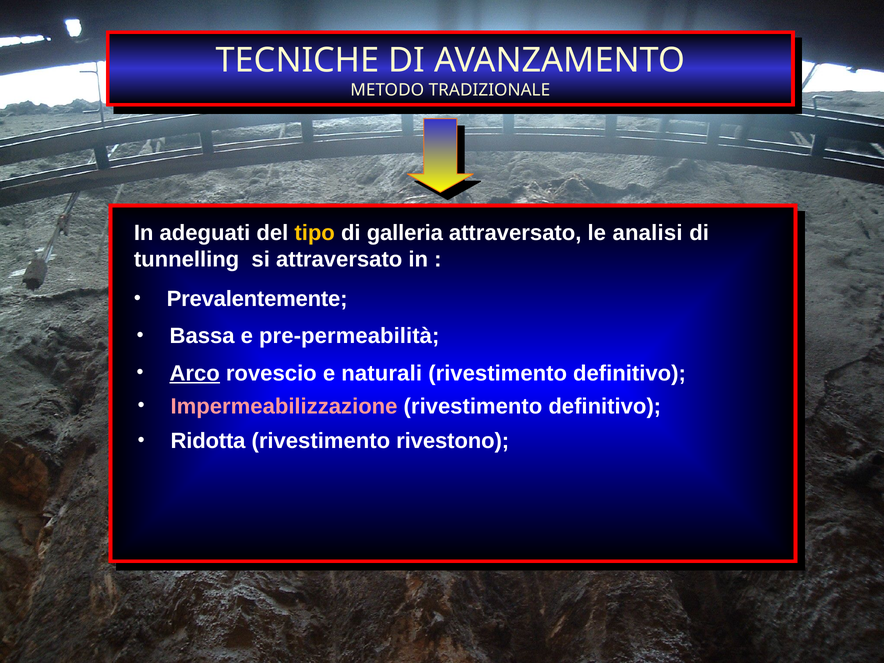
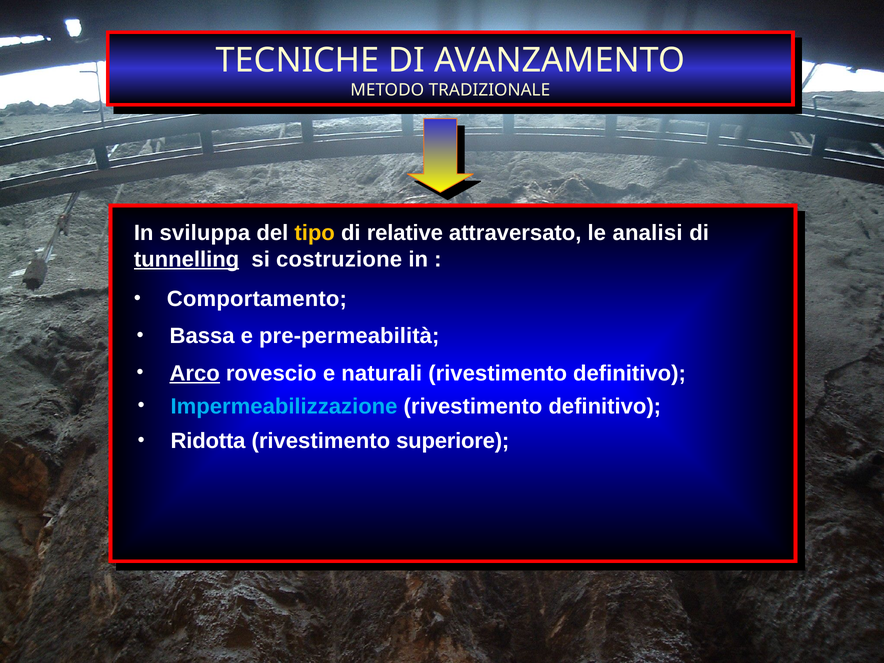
adeguati: adeguati -> sviluppa (205, 233)
galleria: galleria -> relative (405, 233)
tunnelling underline: none -> present (187, 259)
si attraversato: attraversato -> costruzione (339, 259)
Prevalentemente: Prevalentemente -> Comportamento (257, 299)
Impermeabilizzazione colour: pink -> light blue (284, 406)
rivestono: rivestono -> superiore (453, 441)
